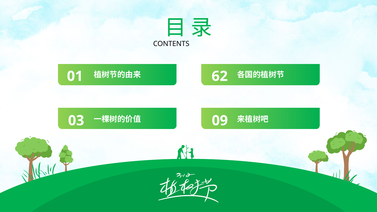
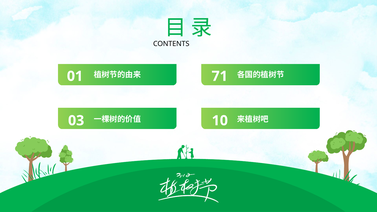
62: 62 -> 71 (220, 76)
09: 09 -> 10 (220, 121)
